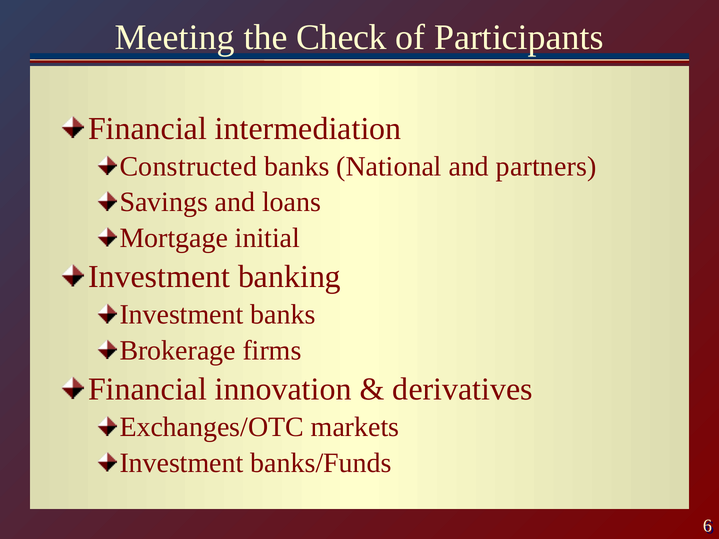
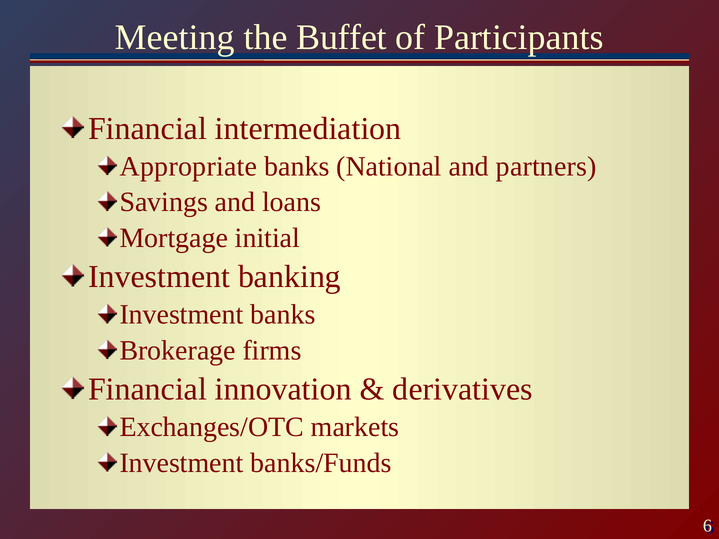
Check: Check -> Buffet (342, 37)
Constructed: Constructed -> Appropriate (188, 167)
